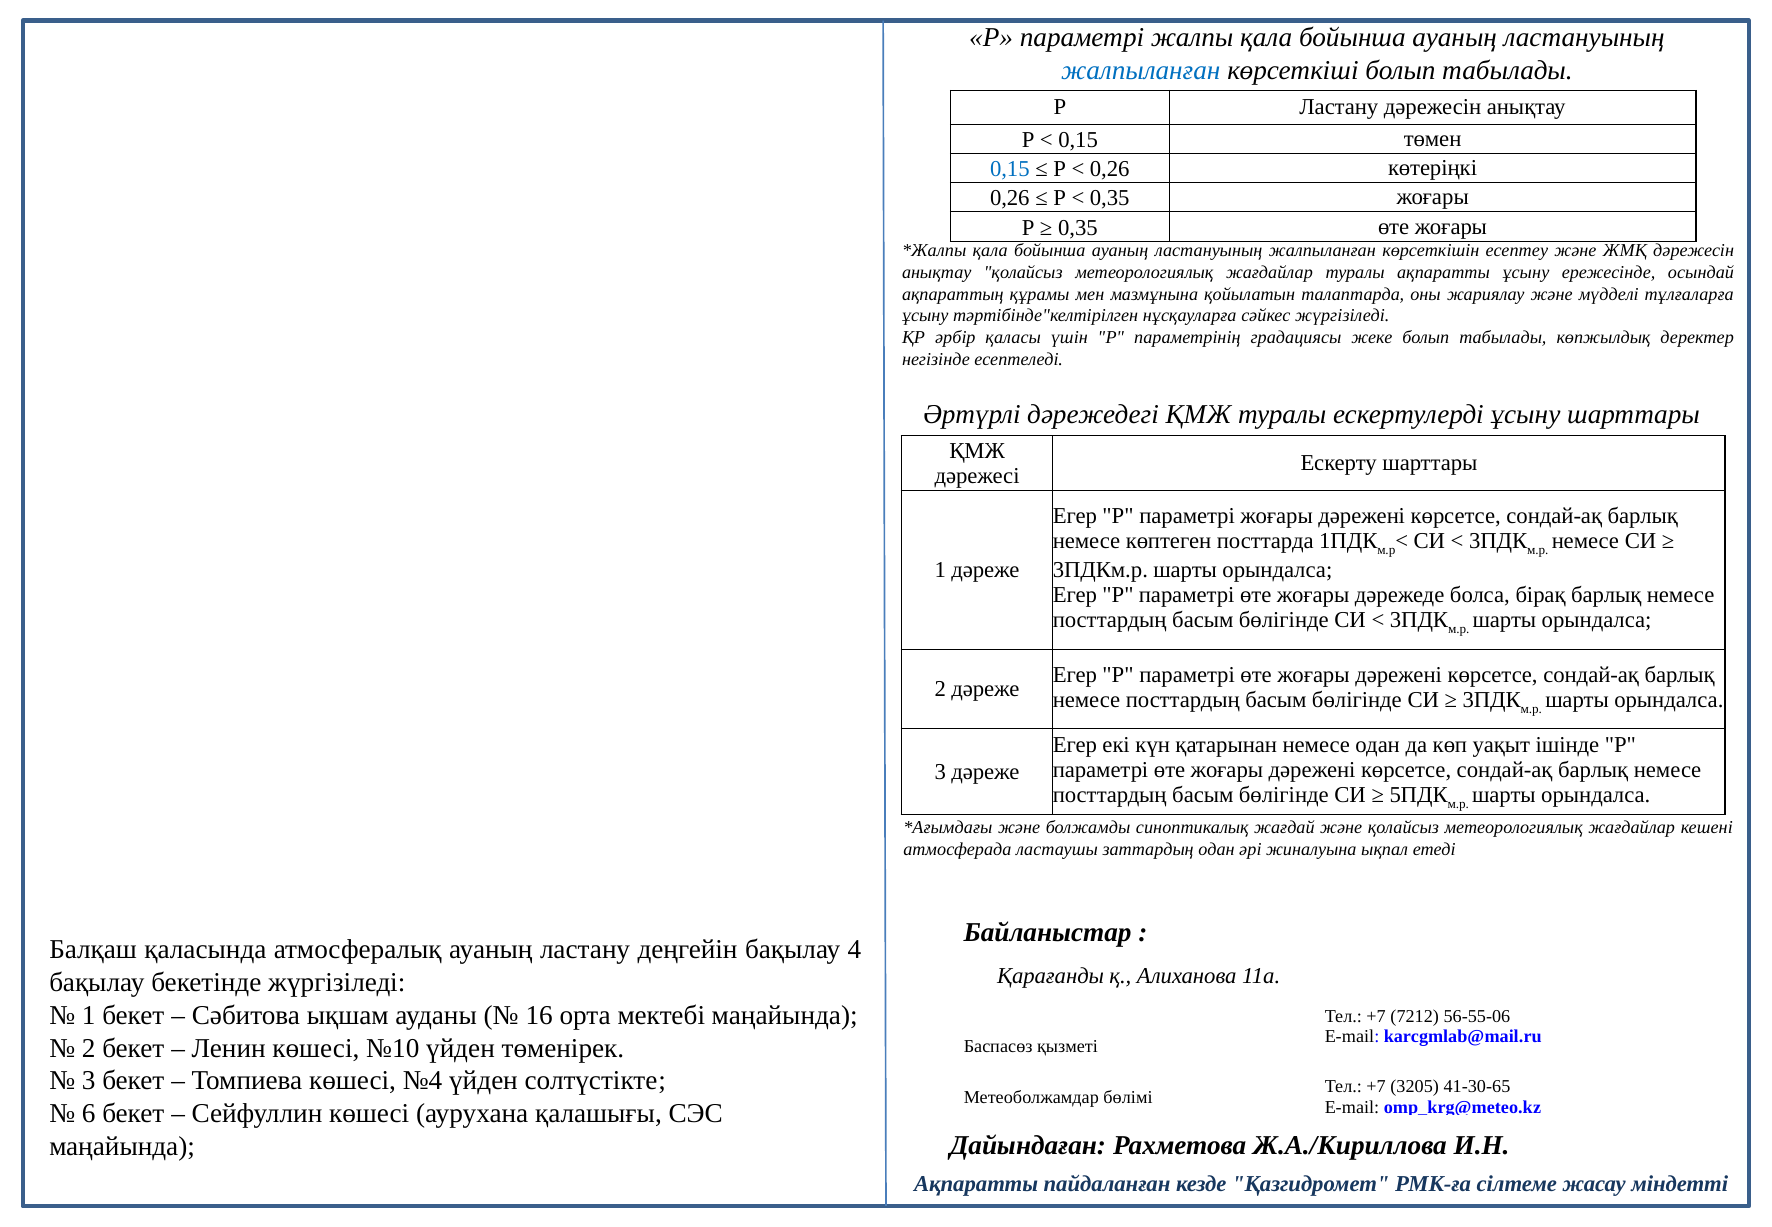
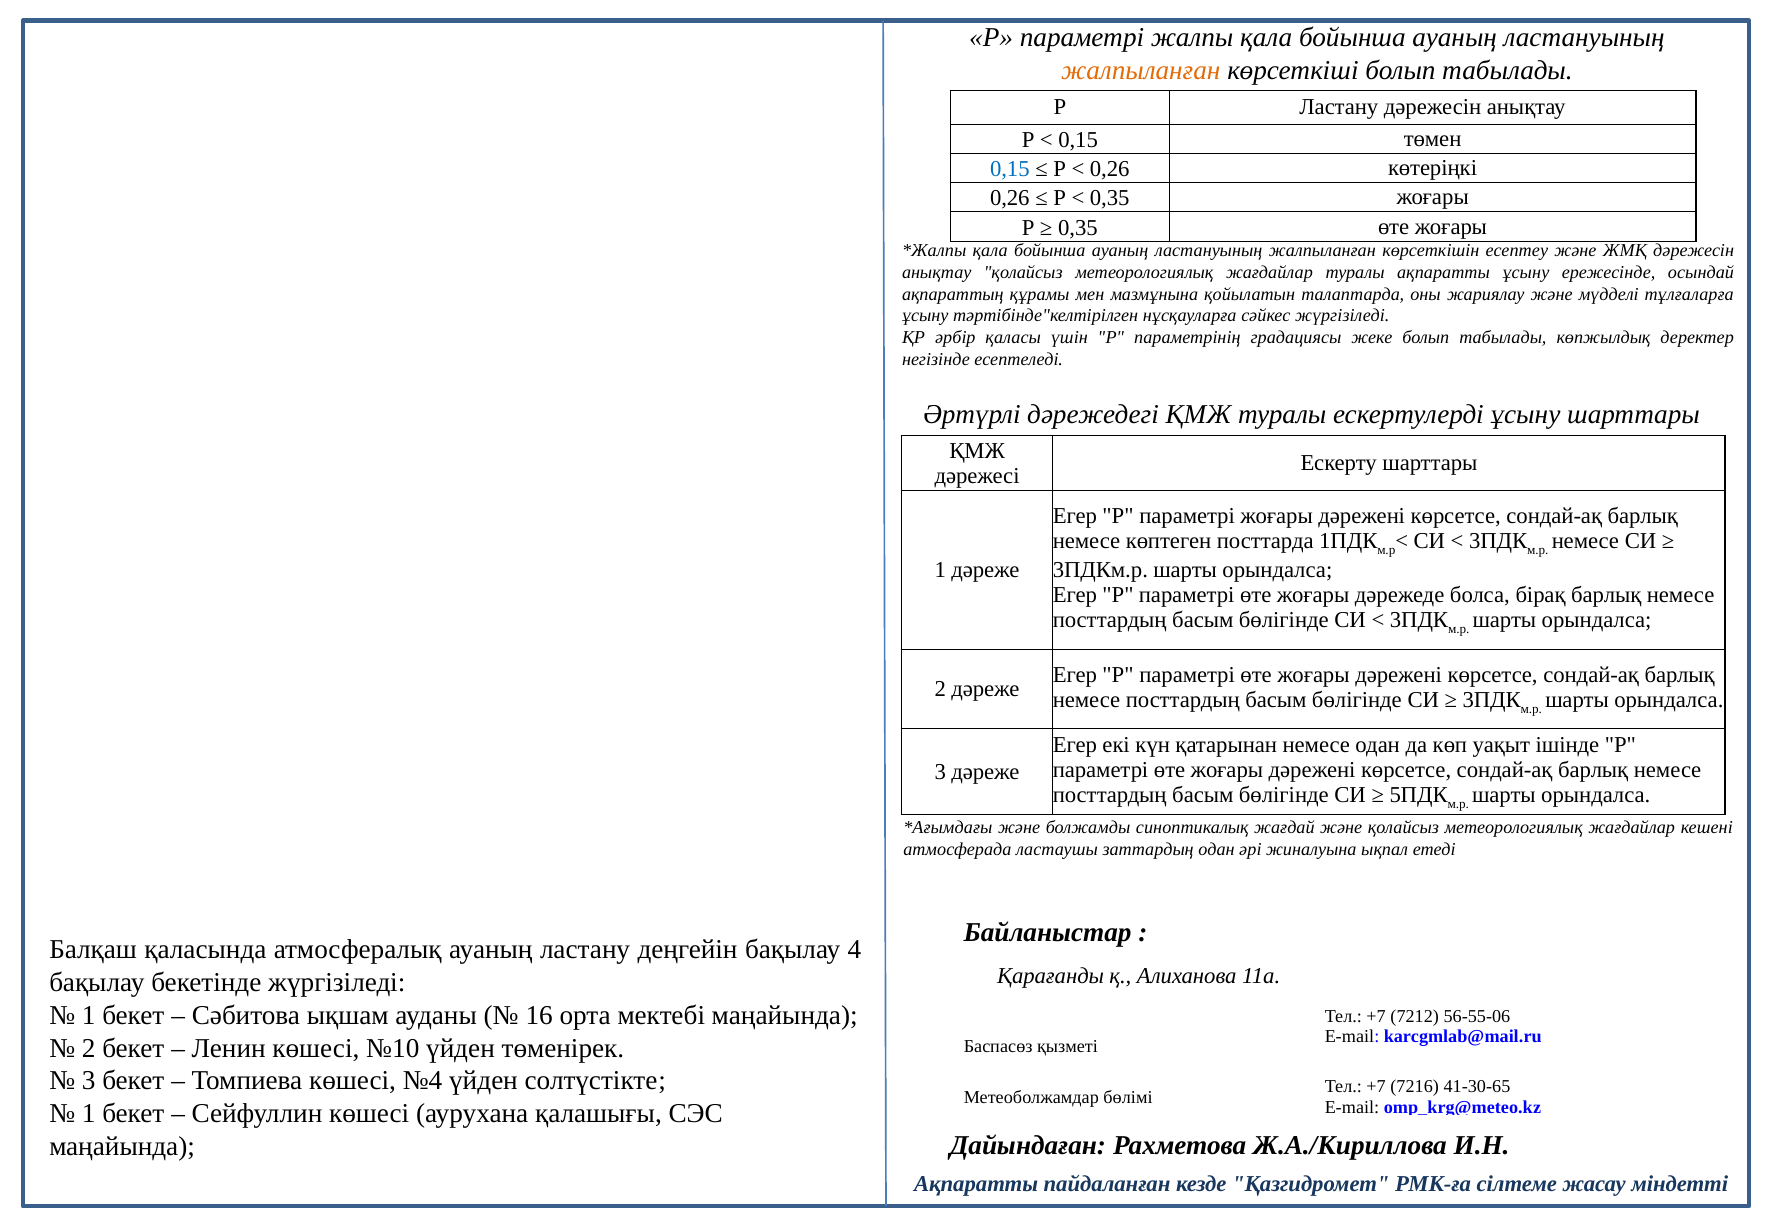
жалпыланған colour: blue -> orange (1141, 70)
3205: 3205 -> 7216 (1415, 1087)
6: 6 -> 1 (89, 1113)
